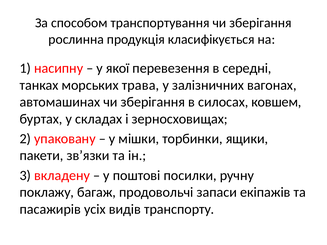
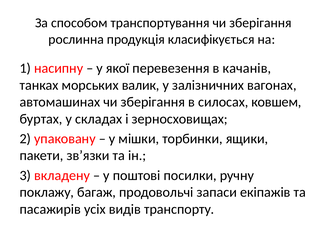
середні: середні -> качанів (247, 68)
трава: трава -> валик (141, 85)
